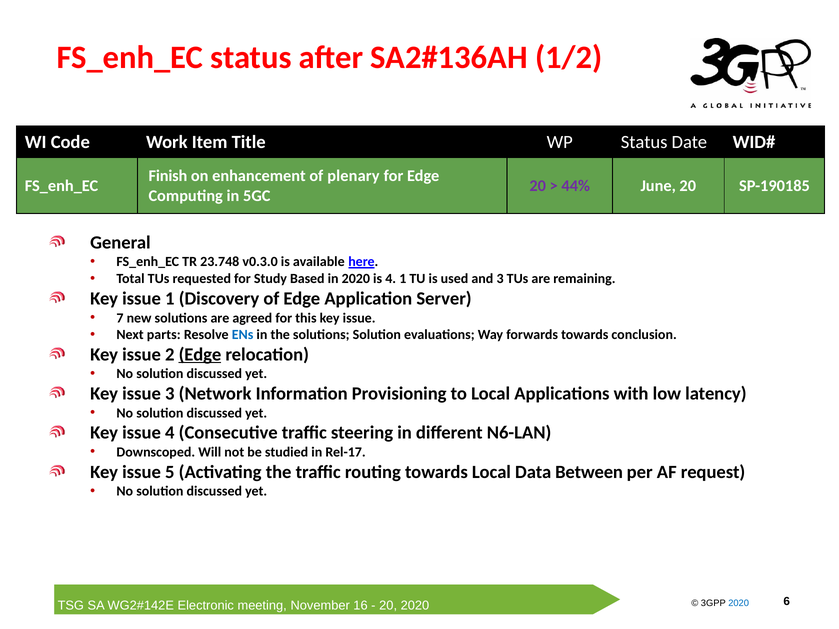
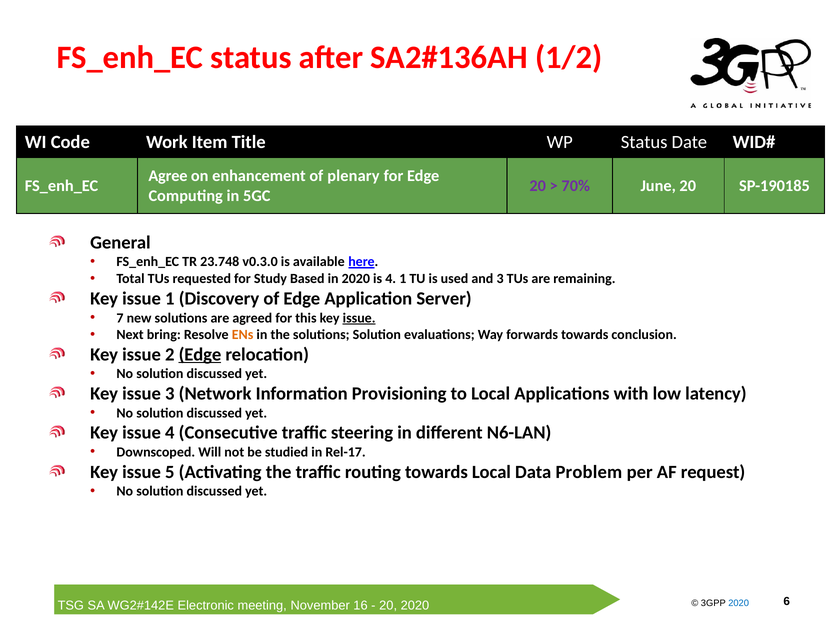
Finish: Finish -> Agree (168, 176)
44%: 44% -> 70% (576, 186)
issue underline: none -> present (359, 318)
parts: parts -> bring (164, 335)
ENs colour: blue -> orange (243, 335)
Between: Between -> Problem (589, 472)
